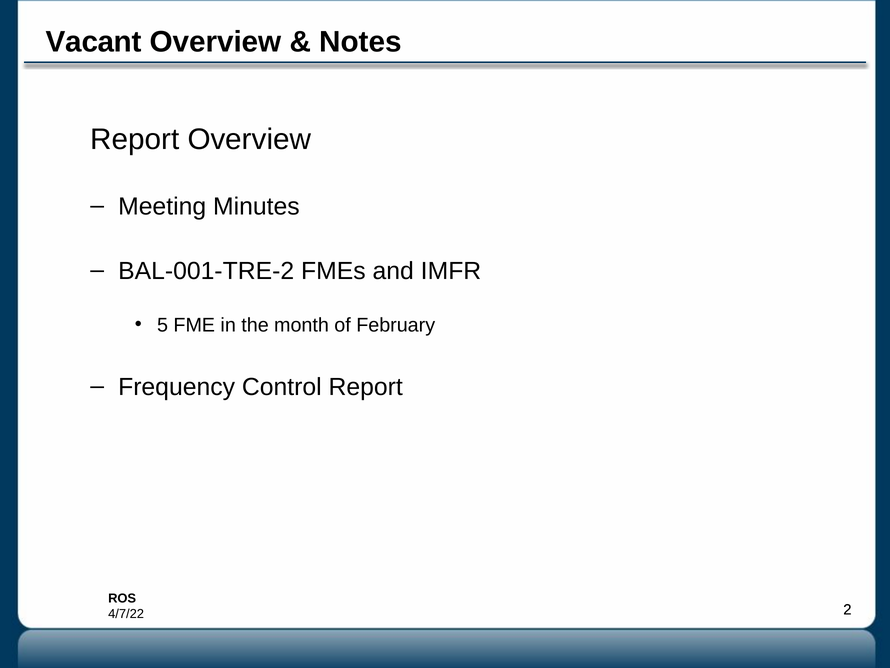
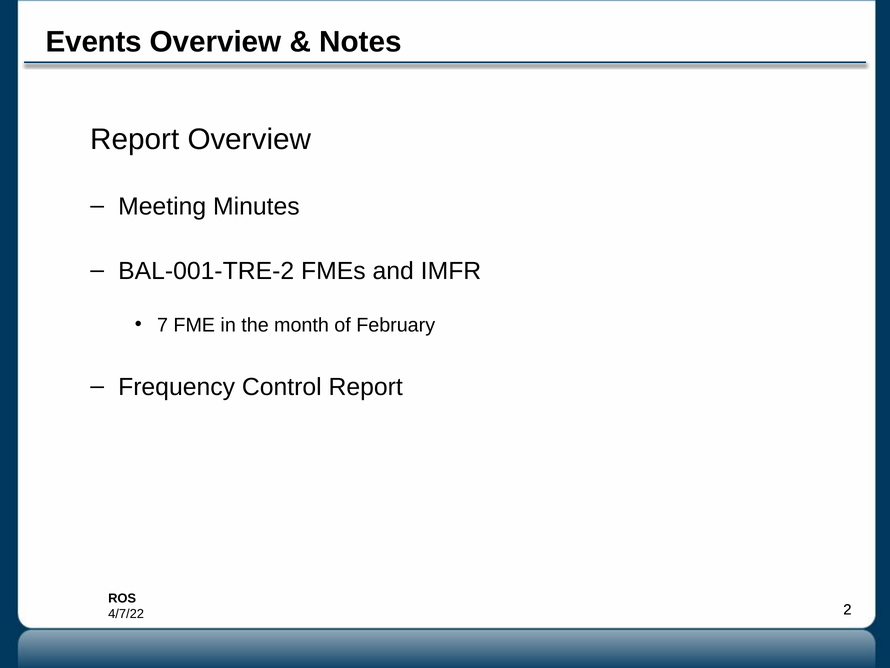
Vacant: Vacant -> Events (94, 42)
5: 5 -> 7 (163, 325)
